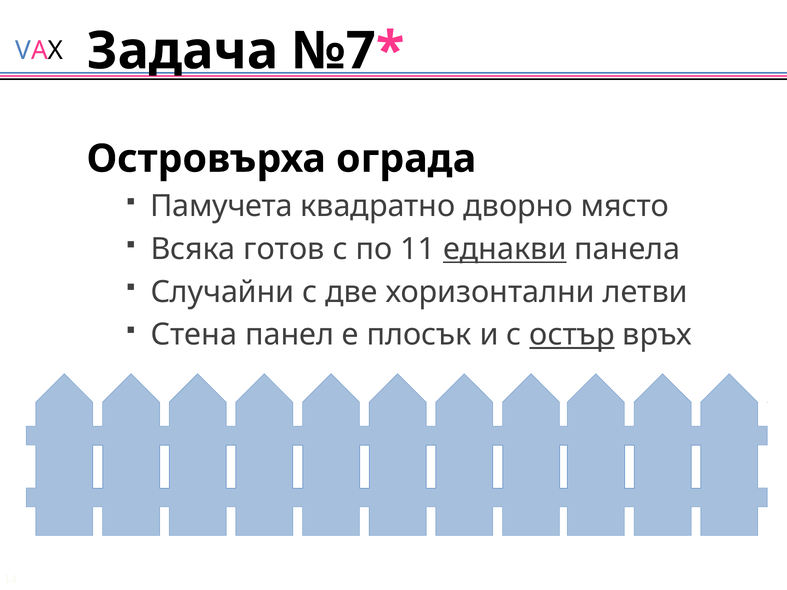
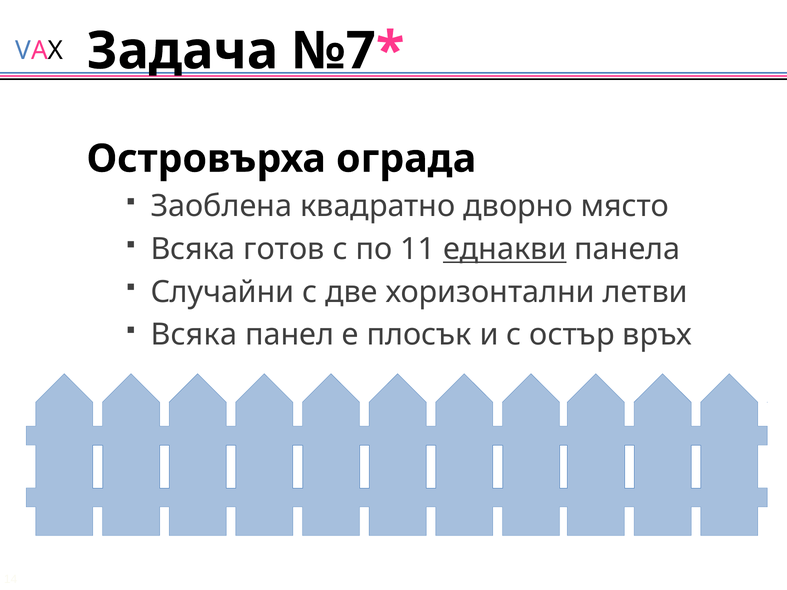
Памучета: Памучета -> Заоблена (221, 206)
Стена: Стена -> Всяка (194, 335)
остър underline: present -> none (572, 335)
